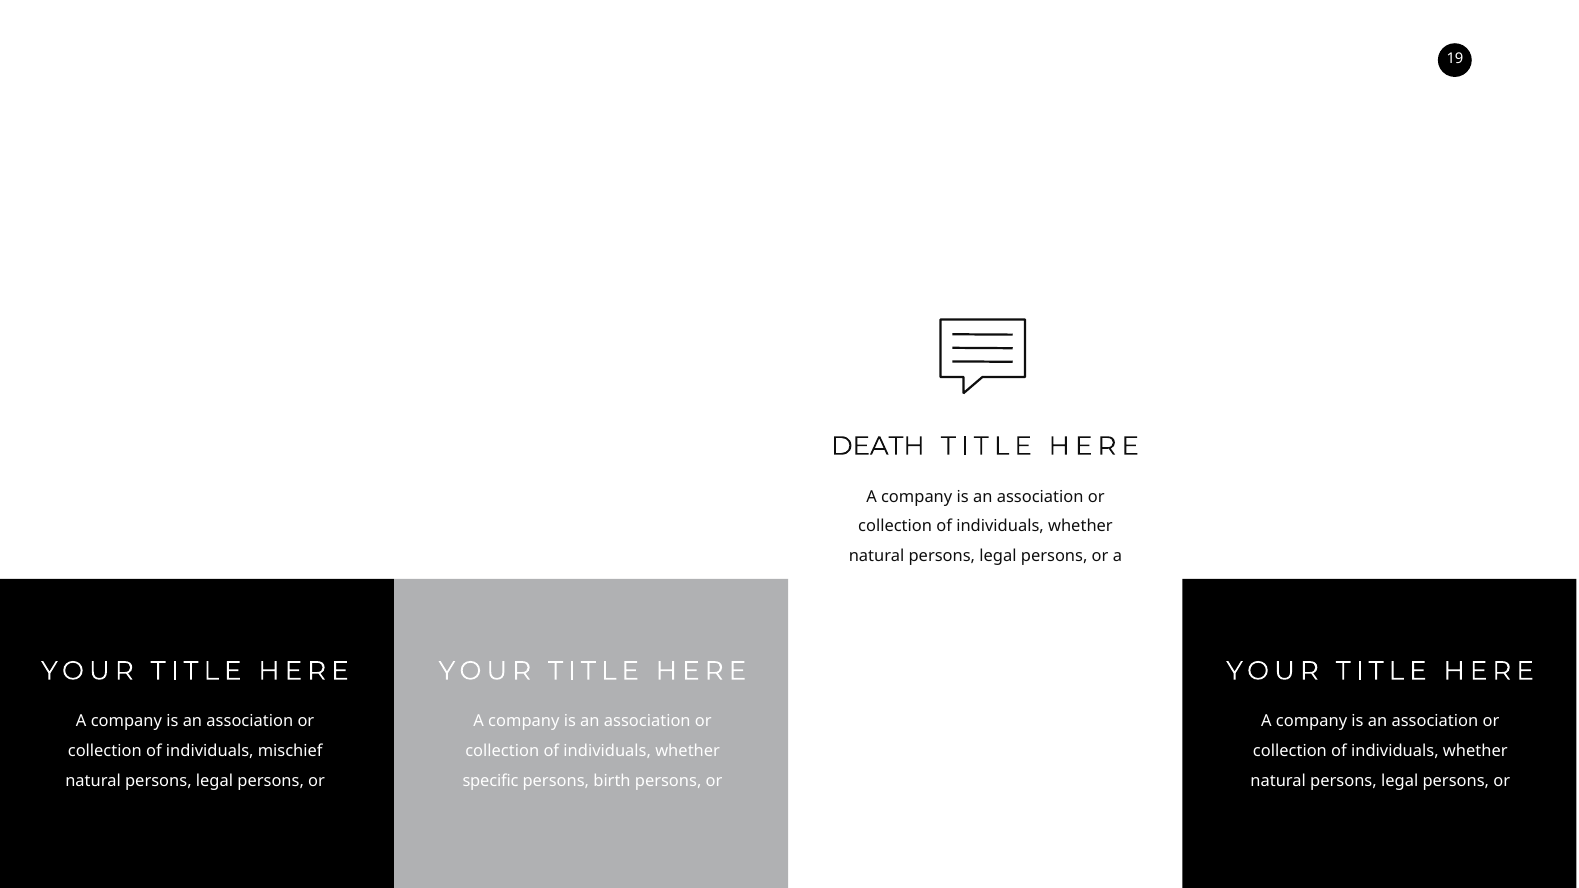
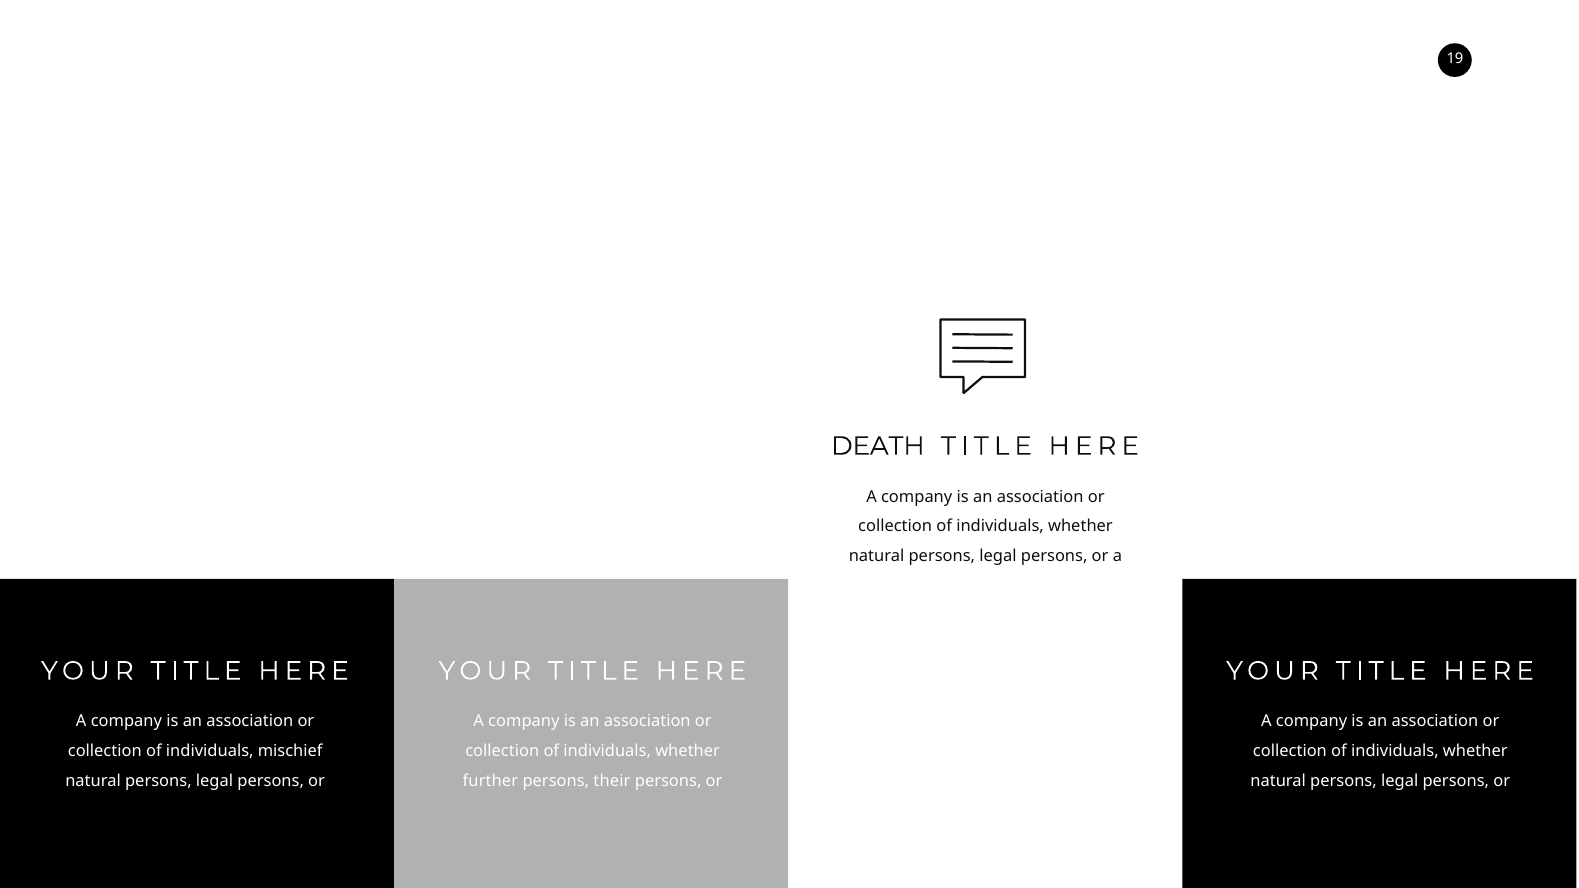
specific: specific -> further (490, 781)
birth: birth -> their (612, 781)
